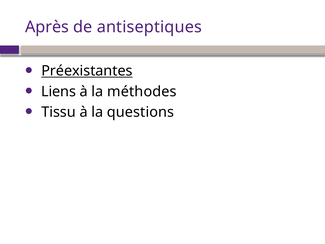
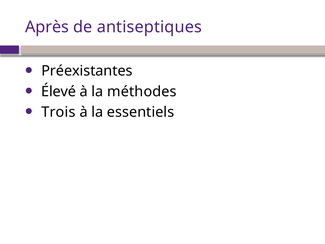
Préexistantes underline: present -> none (87, 71)
Liens: Liens -> Élevé (59, 91)
Tissu: Tissu -> Trois (58, 112)
questions: questions -> essentiels (141, 112)
